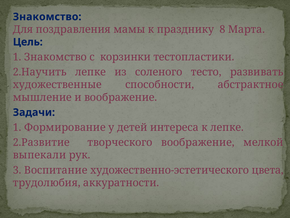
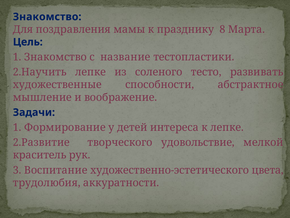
корзинки: корзинки -> название (125, 57)
творческого воображение: воображение -> удовольствие (198, 142)
выпекали: выпекали -> краситель (40, 155)
